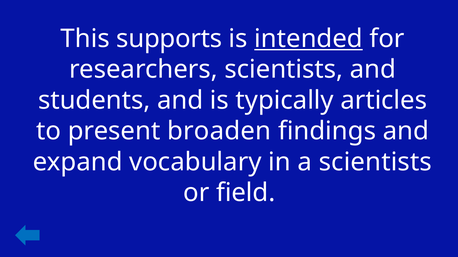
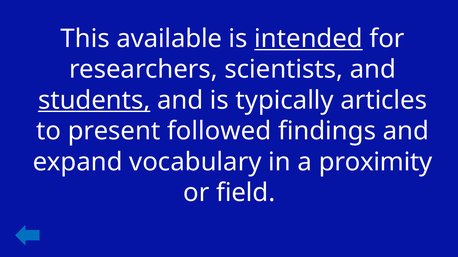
supports: supports -> available (169, 39)
students underline: none -> present (94, 101)
broaden: broaden -> followed (219, 131)
a scientists: scientists -> proximity (376, 162)
